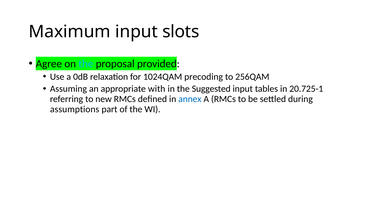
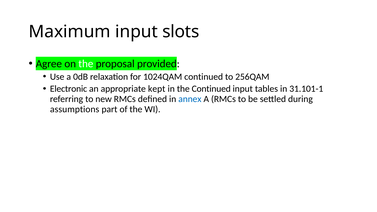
the colour: light blue -> white (86, 64)
1024QAM precoding: precoding -> continued (204, 77)
Assuming: Assuming -> Electronic (69, 89)
with: with -> kept (157, 89)
the Suggested: Suggested -> Continued (211, 89)
20.725-1: 20.725-1 -> 31.101-1 (306, 89)
